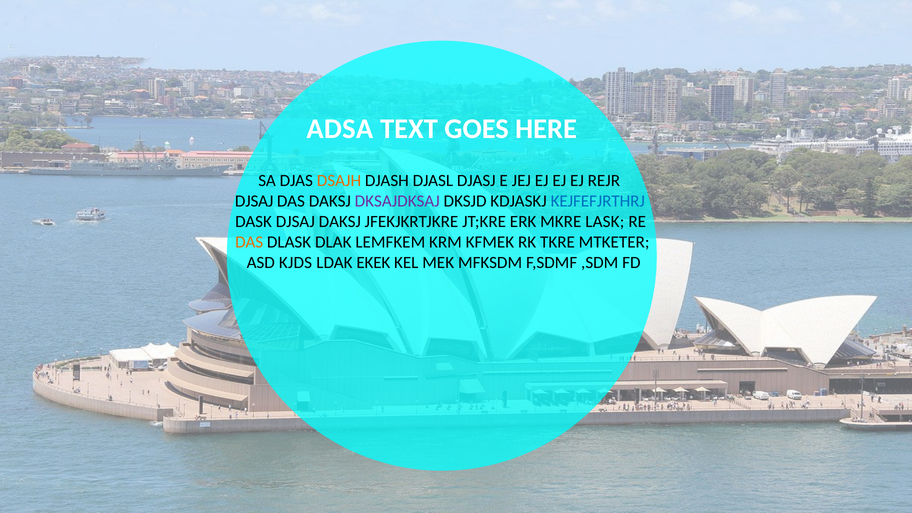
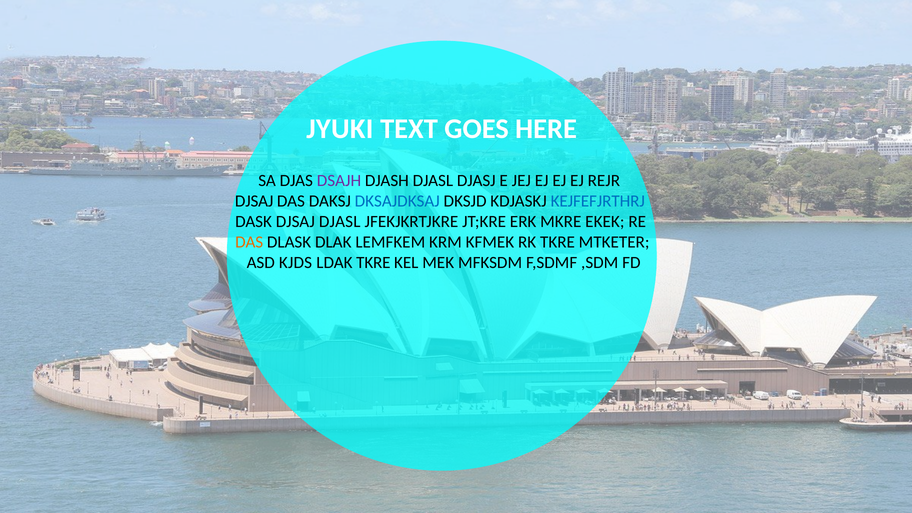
ADSA: ADSA -> JYUKI (340, 129)
DSAJH colour: orange -> purple (339, 181)
DKSAJDKSAJ colour: purple -> blue (397, 201)
DJSAJ DAKSJ: DAKSJ -> DJASL (340, 222)
LASK: LASK -> EKEK (605, 222)
LDAK EKEK: EKEK -> TKRE (373, 263)
